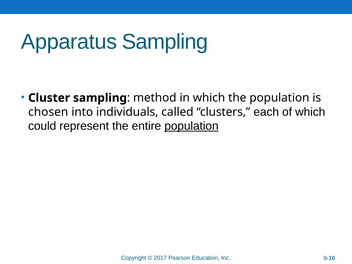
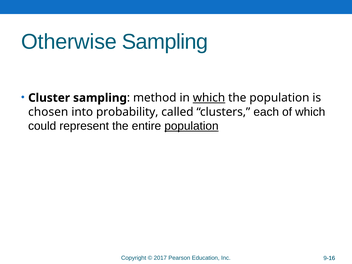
Apparatus: Apparatus -> Otherwise (69, 42)
which underline: none -> present (209, 98)
individuals: individuals -> probability (127, 112)
